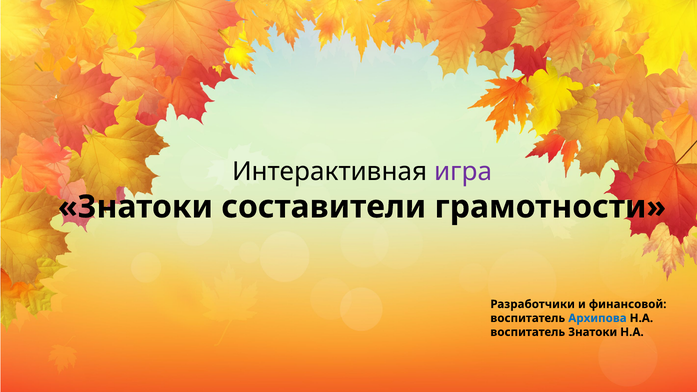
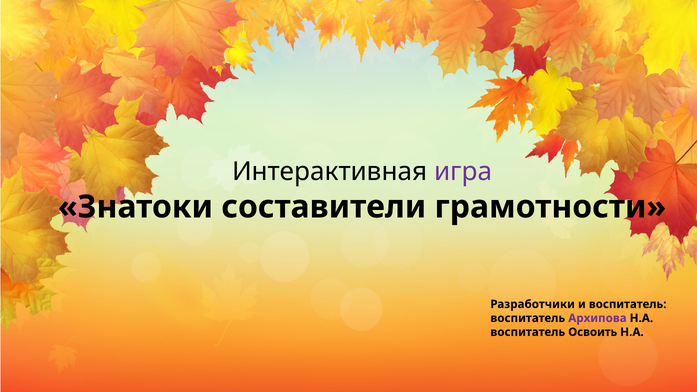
и финансовой: финансовой -> воспитатель (628, 304)
Архипова colour: blue -> purple (597, 318)
воспитатель Знатоки: Знатоки -> Освоить (593, 332)
